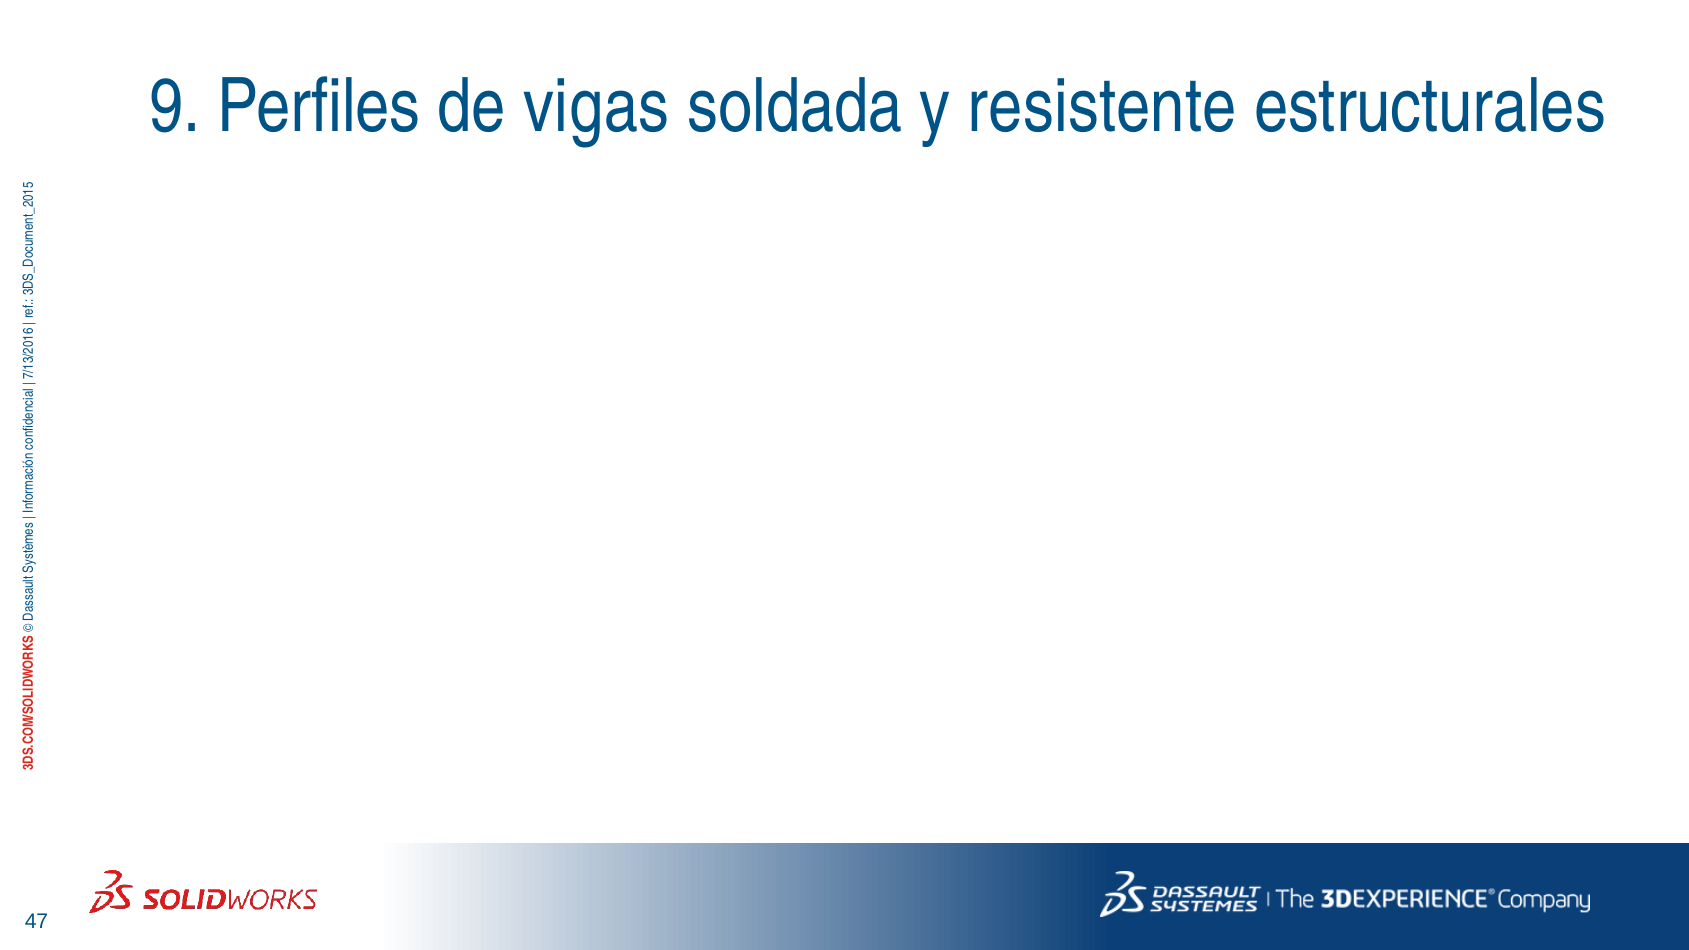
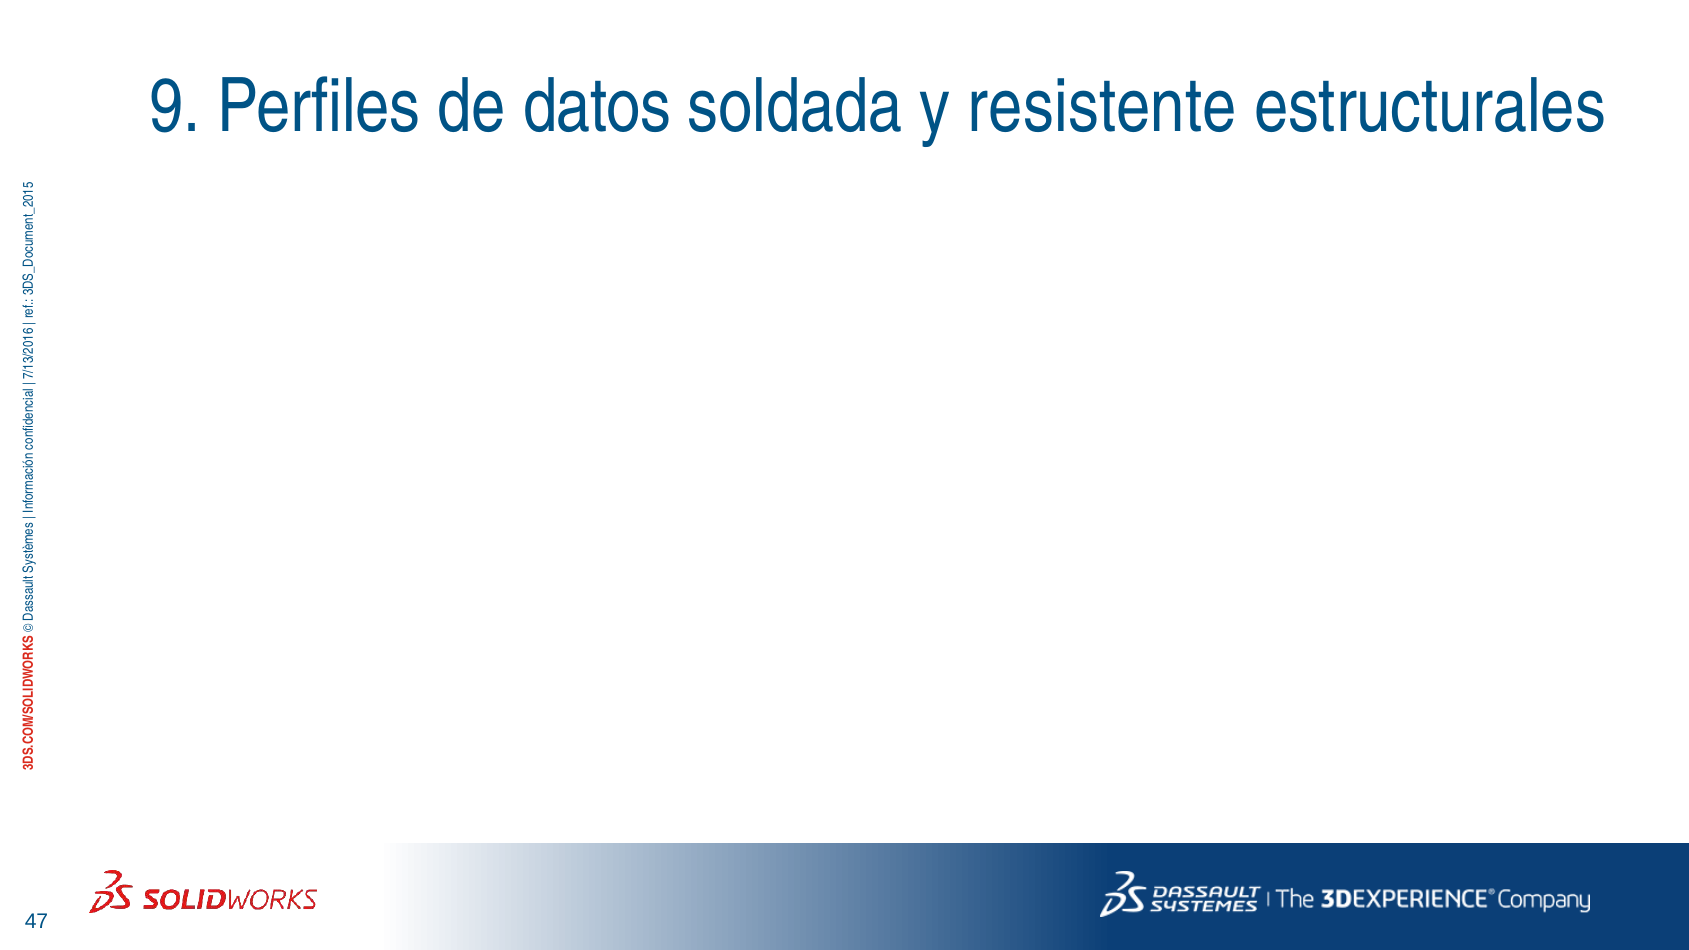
vigas: vigas -> datos (597, 107)
